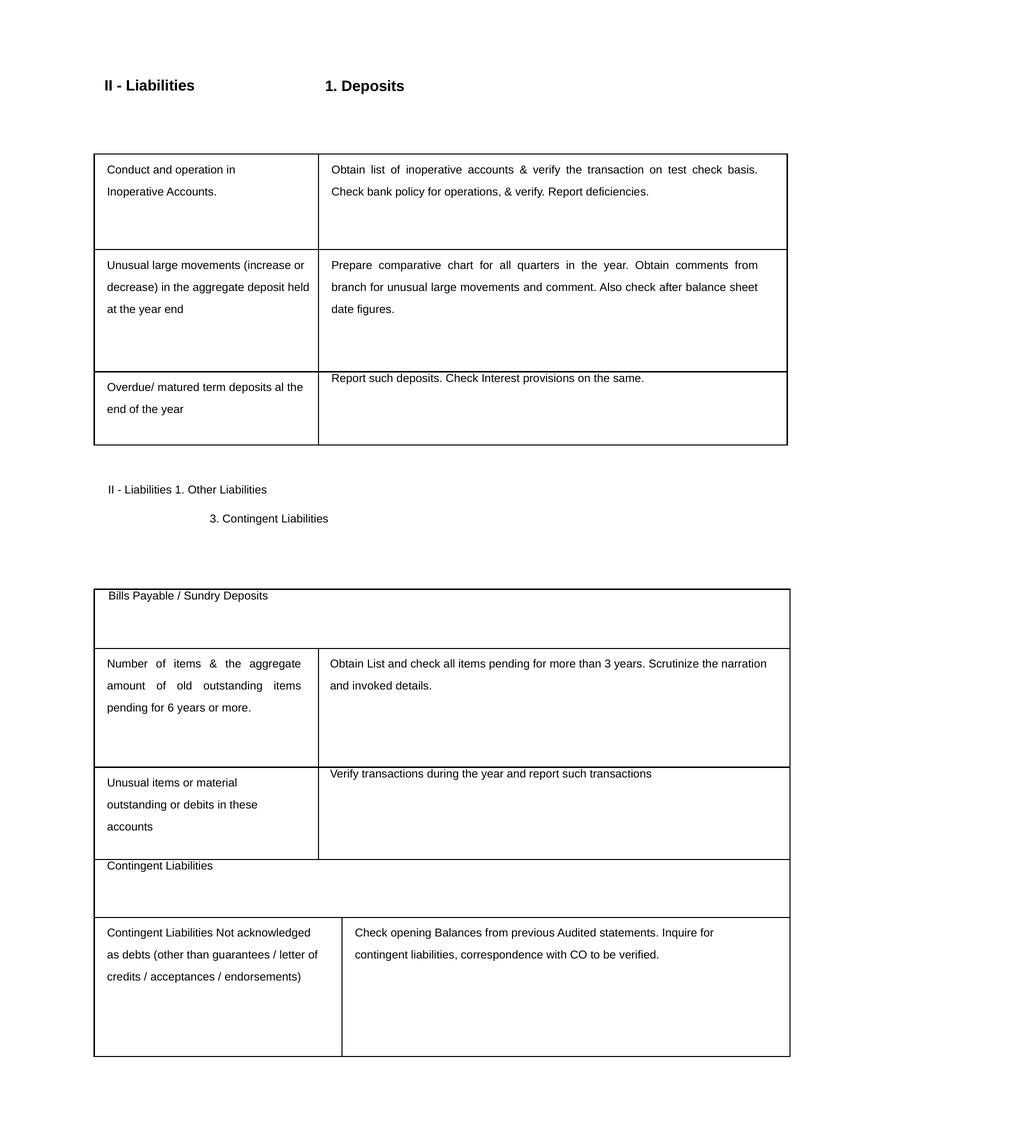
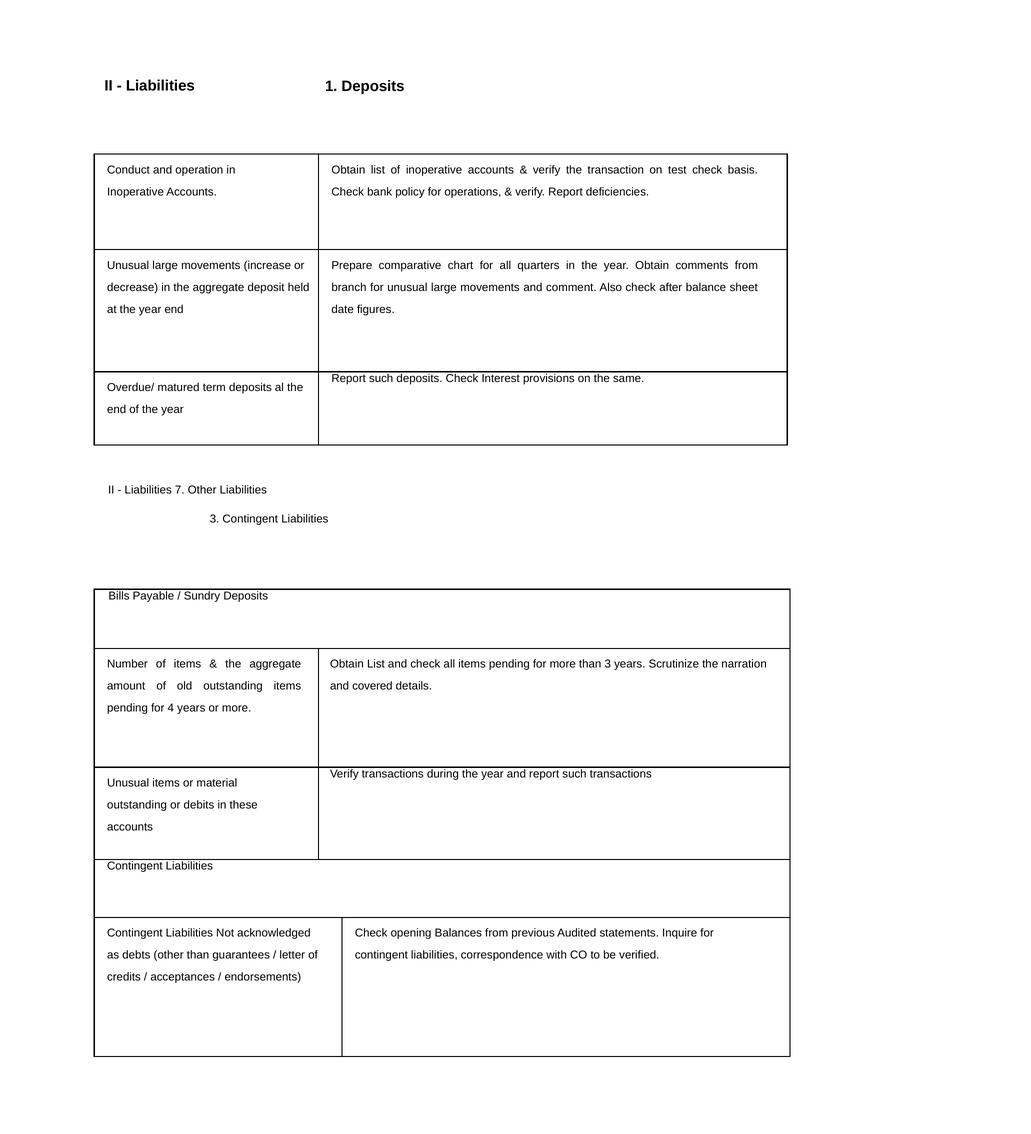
1: 1 -> 7 (180, 490)
invoked: invoked -> covered (372, 686)
6: 6 -> 4 (171, 708)
